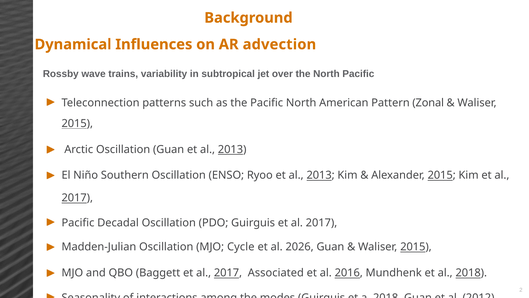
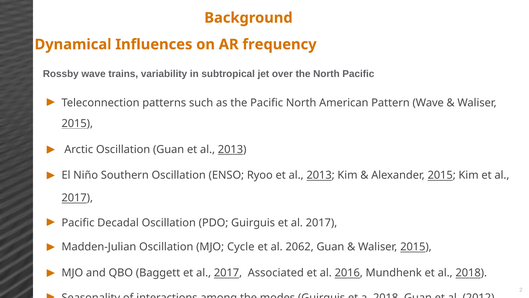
advection: advection -> frequency (279, 44)
Pattern Zonal: Zonal -> Wave (428, 103)
2026: 2026 -> 2062 (300, 247)
